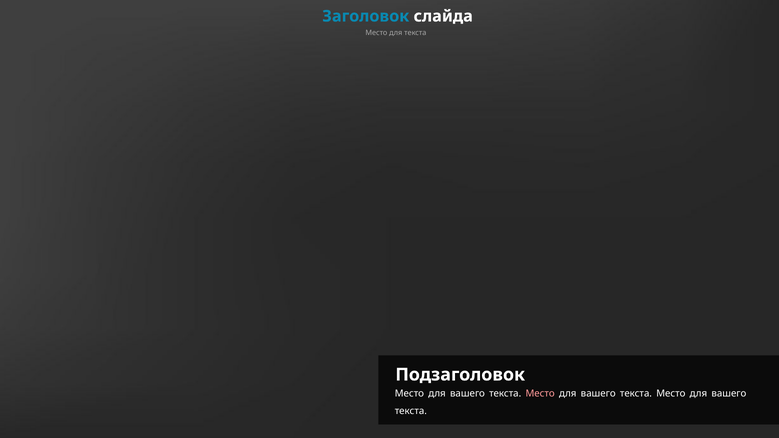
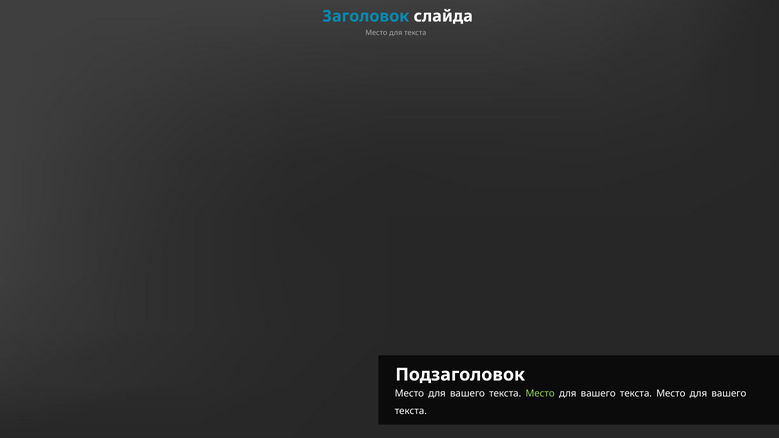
Место colour: pink -> light green (540, 394)
